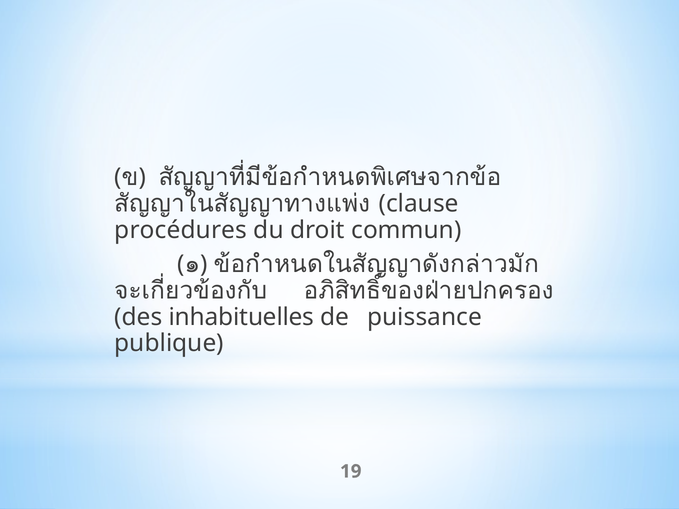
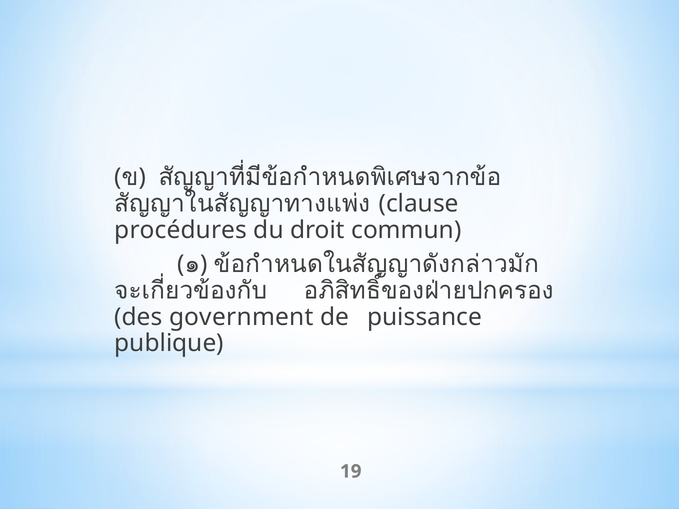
inhabituelles: inhabituelles -> government (241, 317)
